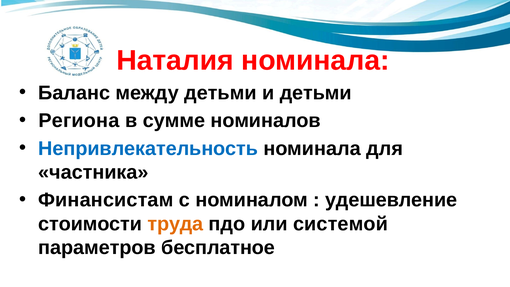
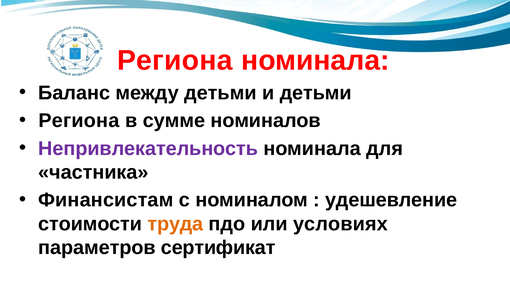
Наталия: Наталия -> Региона (175, 61)
Непривлекательность colour: blue -> purple (148, 148)
системой: системой -> условиях (341, 224)
бесплатное: бесплатное -> сертификат (218, 248)
